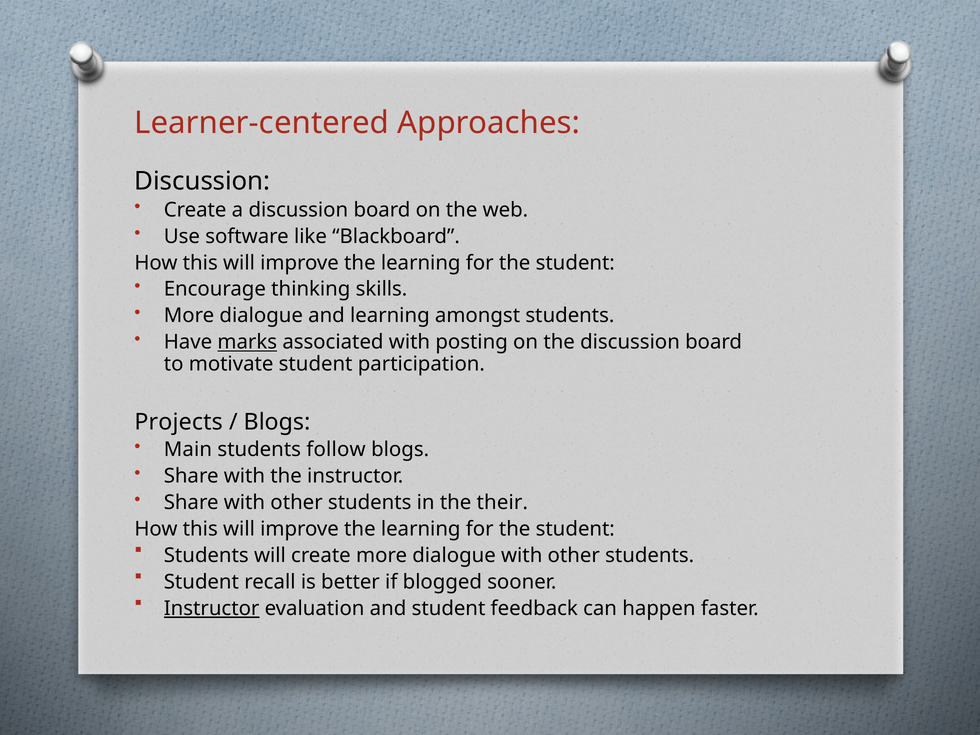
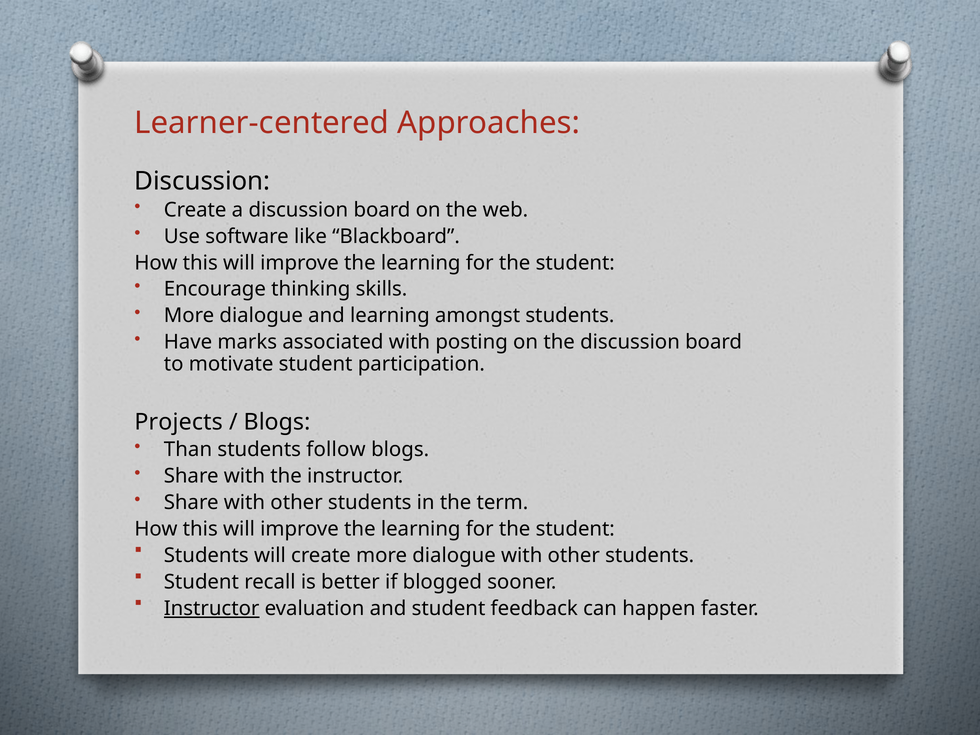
marks underline: present -> none (247, 342)
Main: Main -> Than (188, 450)
their: their -> term (502, 503)
